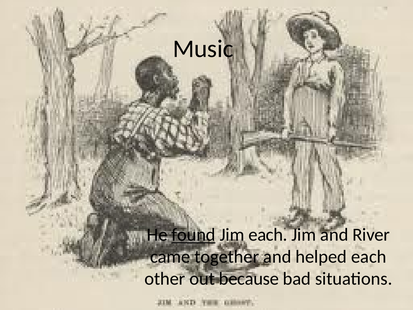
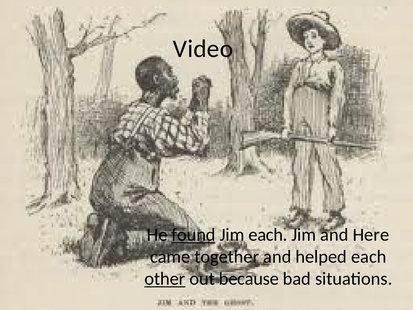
Music: Music -> Video (203, 49)
River: River -> Here (371, 235)
other underline: none -> present (165, 279)
